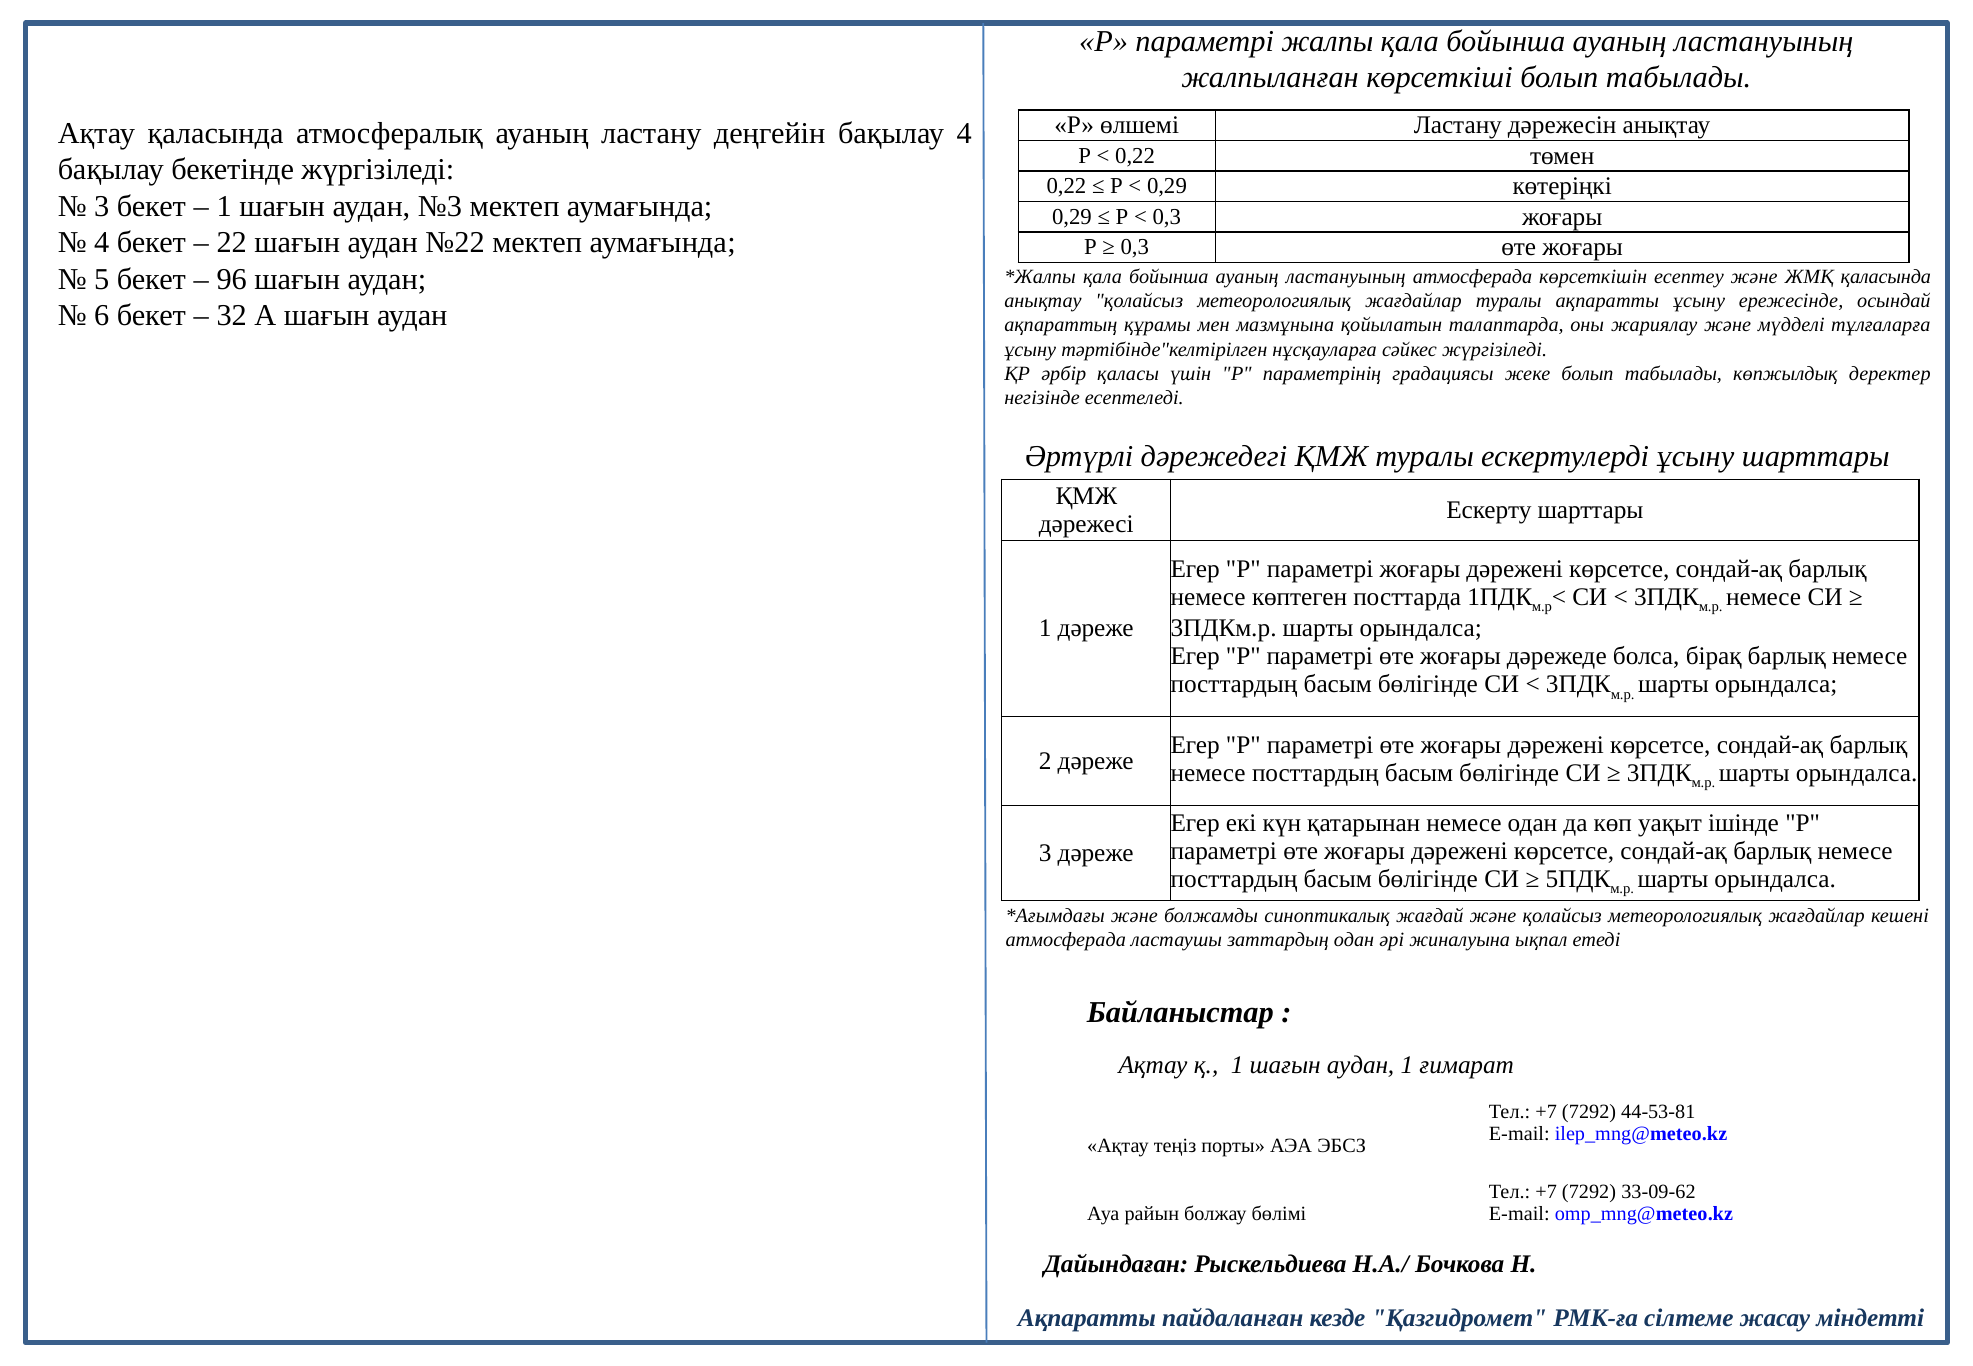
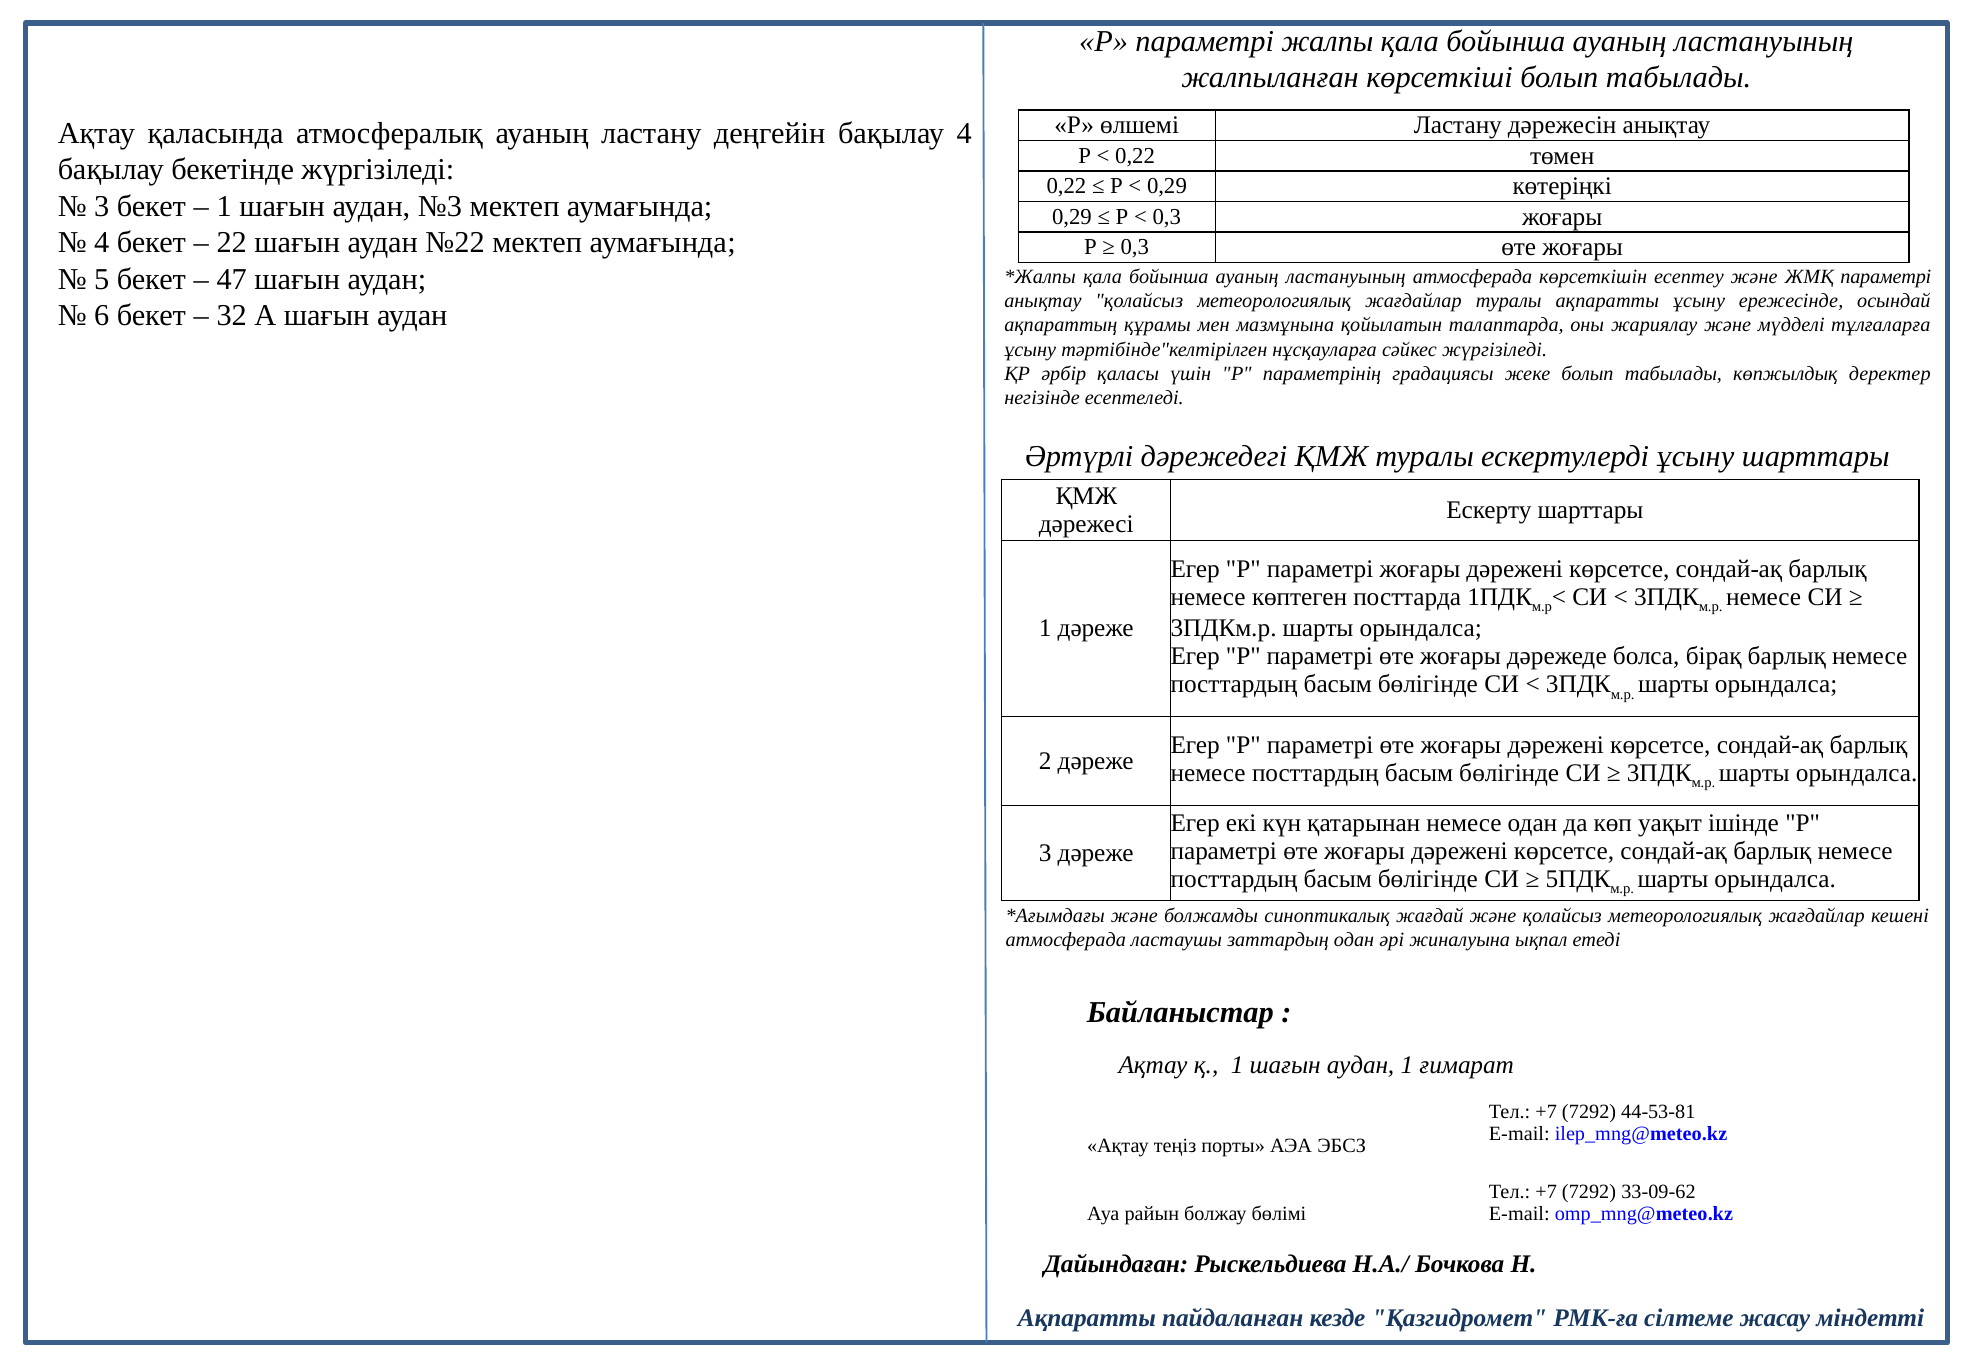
96: 96 -> 47 (232, 279)
ЖМҚ қаласында: қаласында -> параметрі (1886, 277)
